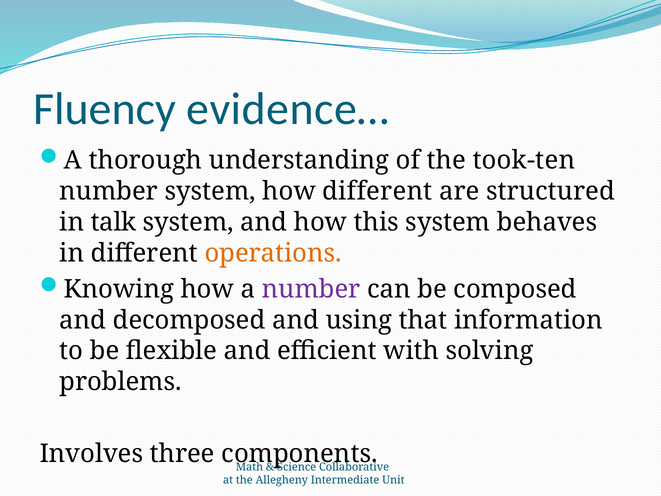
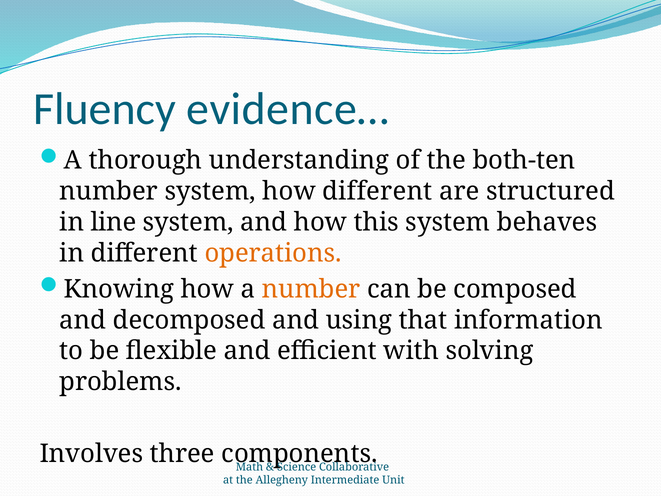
took-ten: took-ten -> both-ten (524, 160)
talk: talk -> line (113, 222)
number colour: purple -> orange (311, 289)
